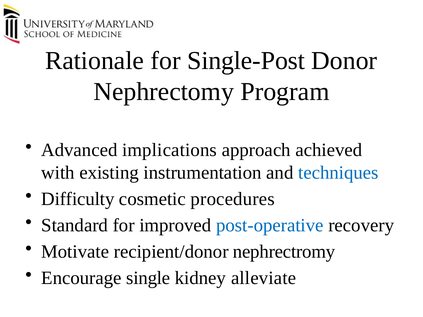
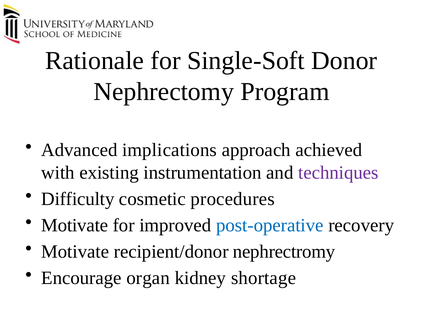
Single-Post: Single-Post -> Single-Soft (246, 61)
techniques colour: blue -> purple (338, 173)
Standard: Standard -> Motivate (75, 225)
single: single -> organ (148, 278)
alleviate: alleviate -> shortage (264, 278)
